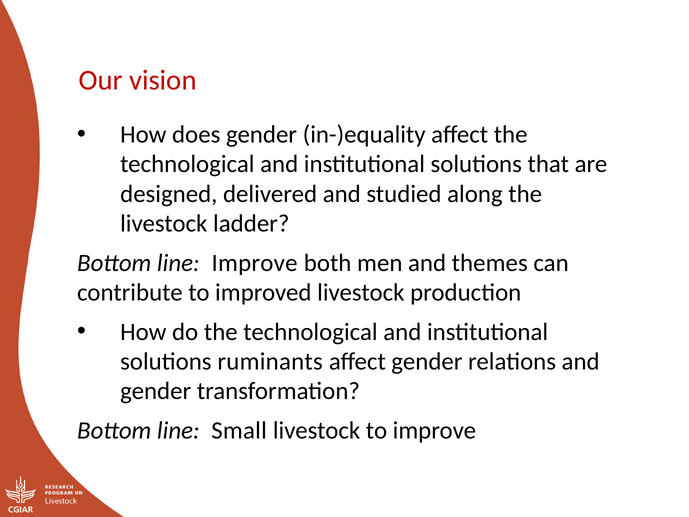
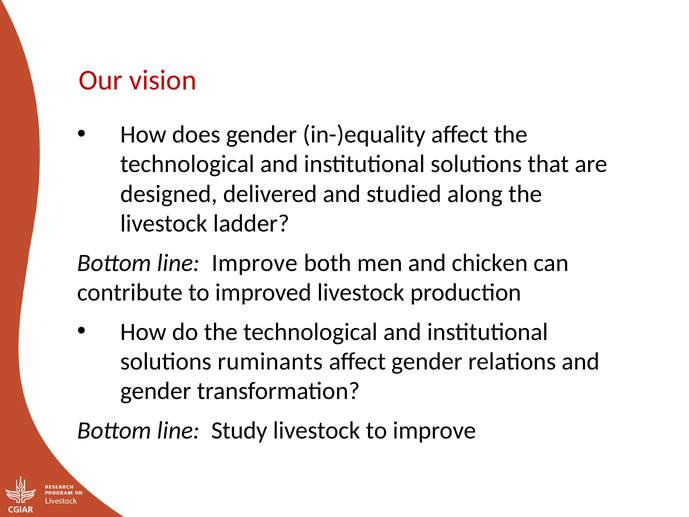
themes: themes -> chicken (490, 263)
Small: Small -> Study (239, 430)
